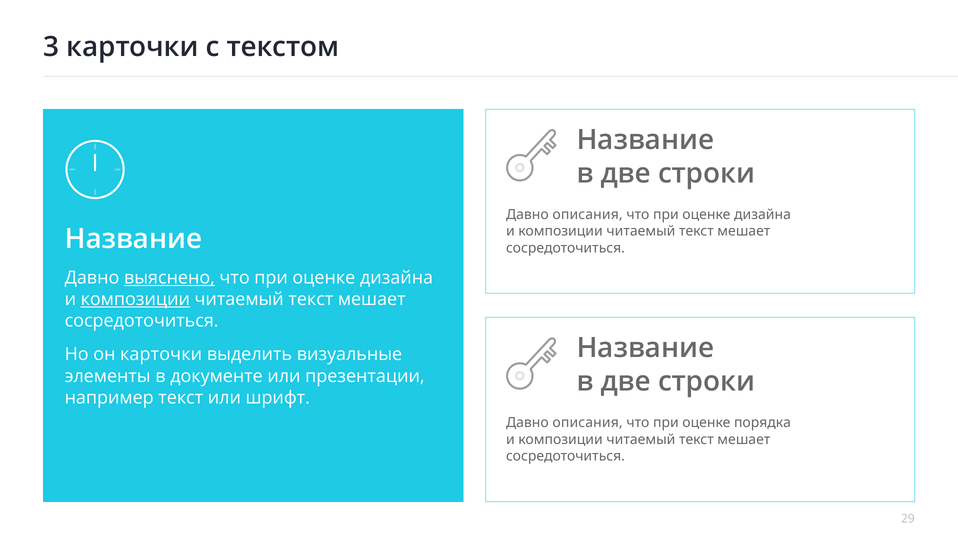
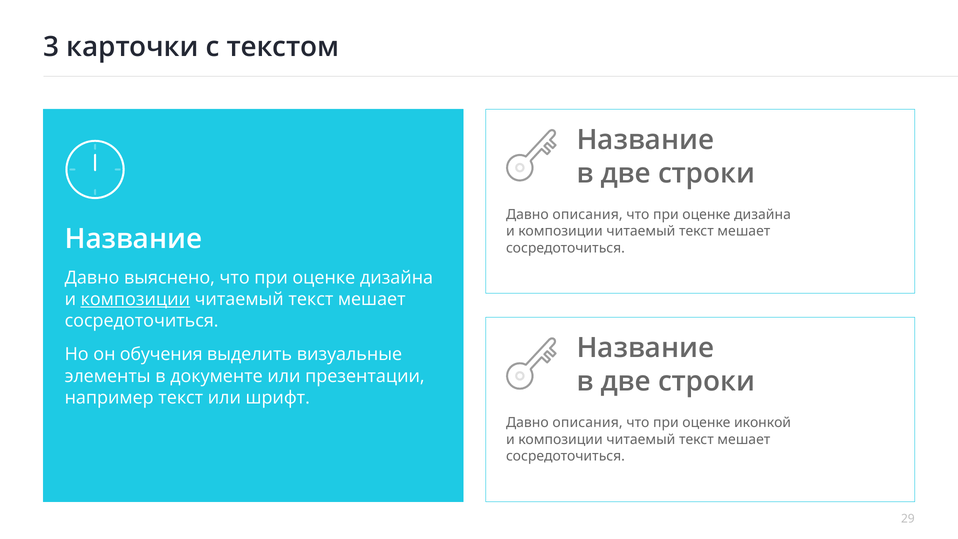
выяснено underline: present -> none (169, 278)
он карточки: карточки -> обучения (161, 354)
порядка: порядка -> иконкой (763, 423)
